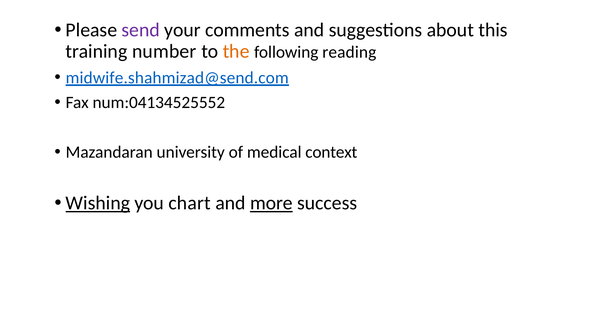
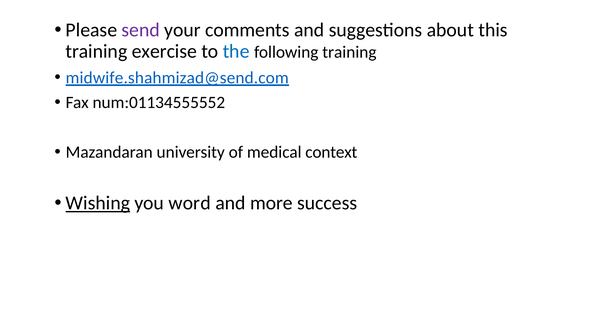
number: number -> exercise (164, 51)
the colour: orange -> blue (236, 51)
following reading: reading -> training (349, 52)
num:04134525552: num:04134525552 -> num:01134555552 (159, 103)
chart: chart -> word (190, 203)
more underline: present -> none (271, 203)
